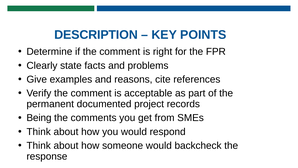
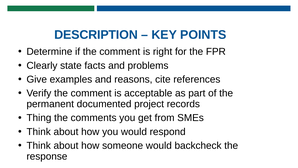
Being: Being -> Thing (39, 118)
